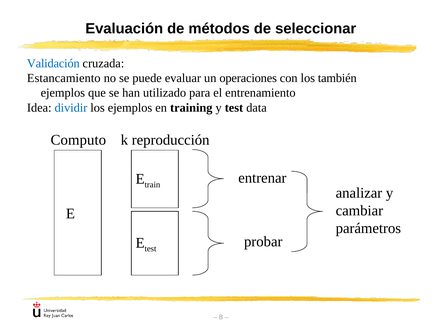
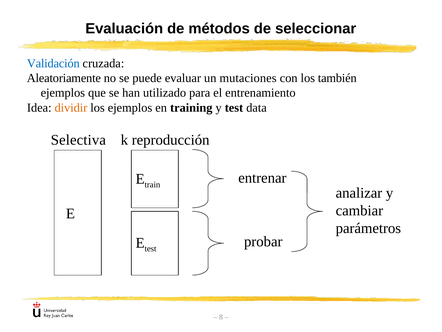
Estancamiento: Estancamiento -> Aleatoriamente (64, 78)
operaciones: operaciones -> mutaciones (248, 78)
dividir colour: blue -> orange (71, 107)
Computo: Computo -> Selectiva (78, 140)
